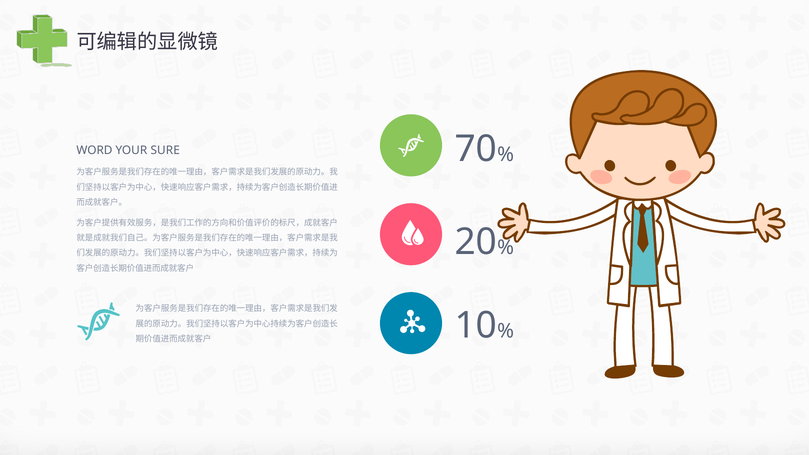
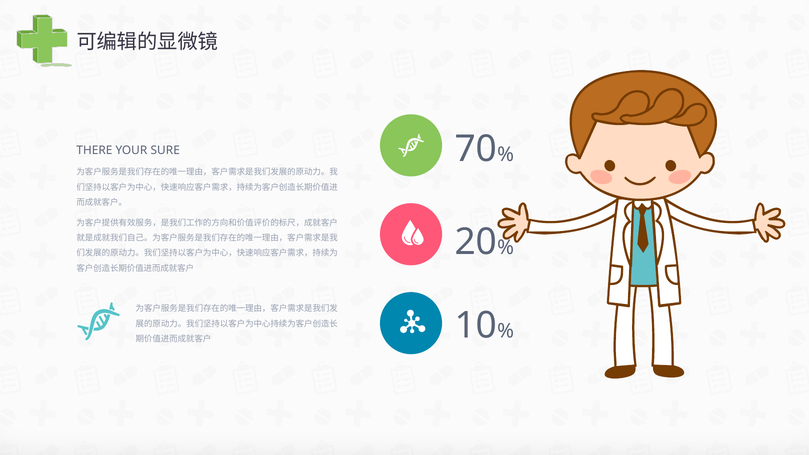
WORD: WORD -> THERE (94, 150)
